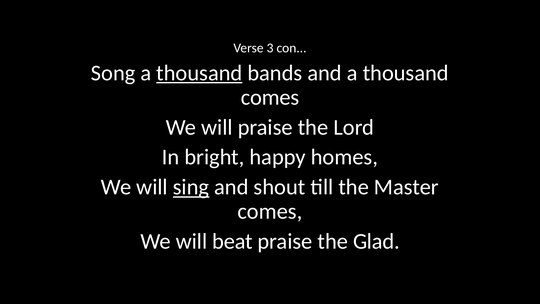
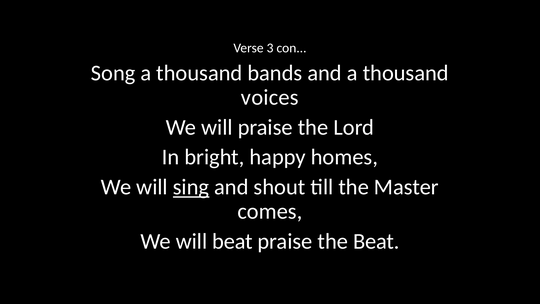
thousand underline: present -> none (199, 73)
comes: comes -> voices (270, 97)
the Glad: Glad -> Beat (376, 241)
